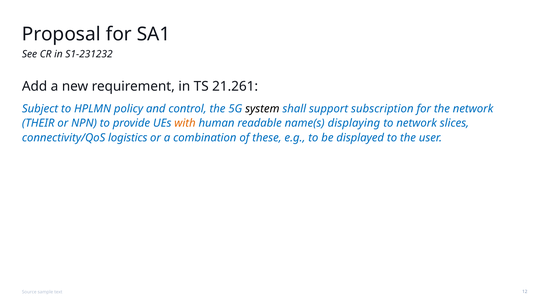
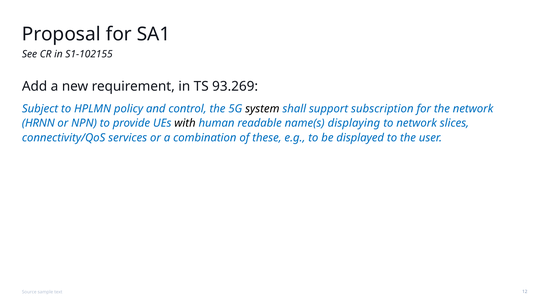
S1-231232: S1-231232 -> S1-102155 (89, 54)
21.261: 21.261 -> 93.269 (235, 86)
THEIR: THEIR -> HRNN (38, 123)
with colour: orange -> black (185, 123)
logistics: logistics -> services (128, 138)
